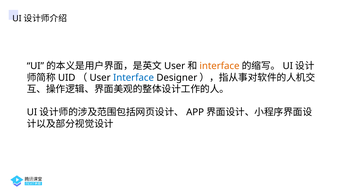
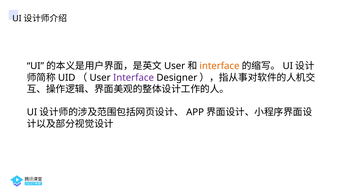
Interface colour: blue -> purple (134, 77)
